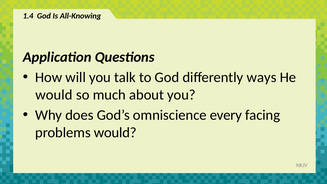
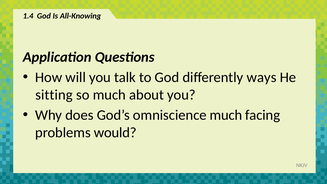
would: would -> sitting (54, 95)
omniscience every: every -> much (226, 115)
